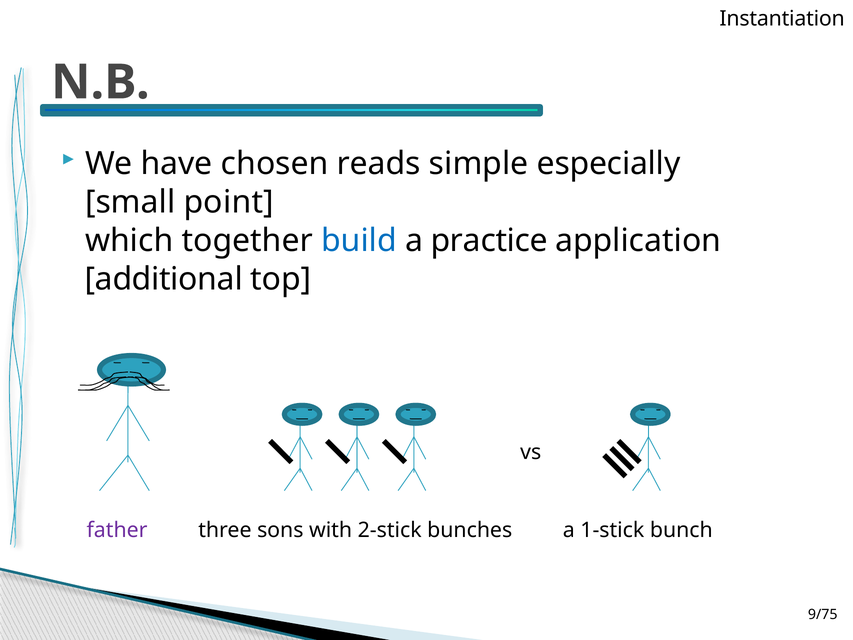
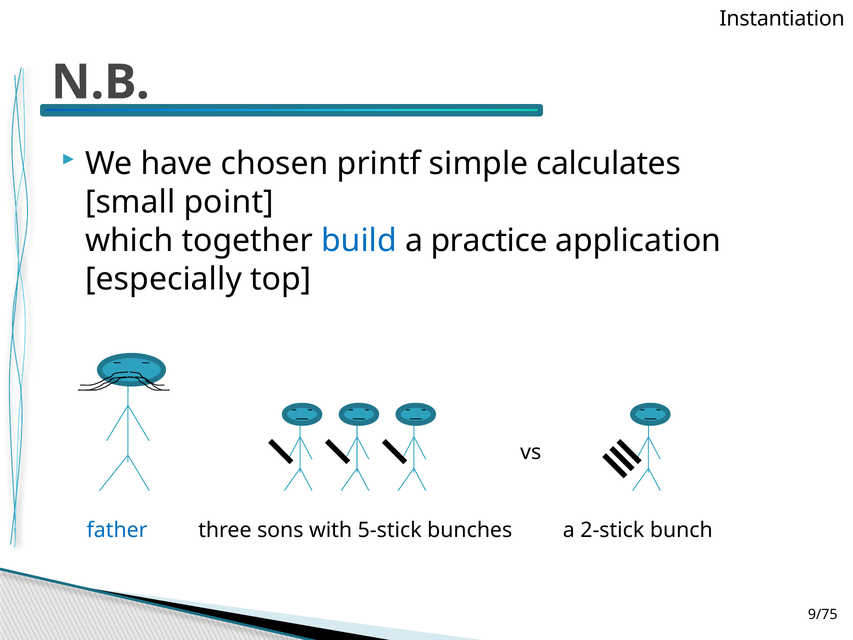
reads: reads -> printf (379, 164)
especially: especially -> calculates (609, 164)
additional: additional -> especially (164, 279)
father colour: purple -> blue (117, 530)
2-stick: 2-stick -> 5-stick (390, 530)
1-stick: 1-stick -> 2-stick (612, 530)
